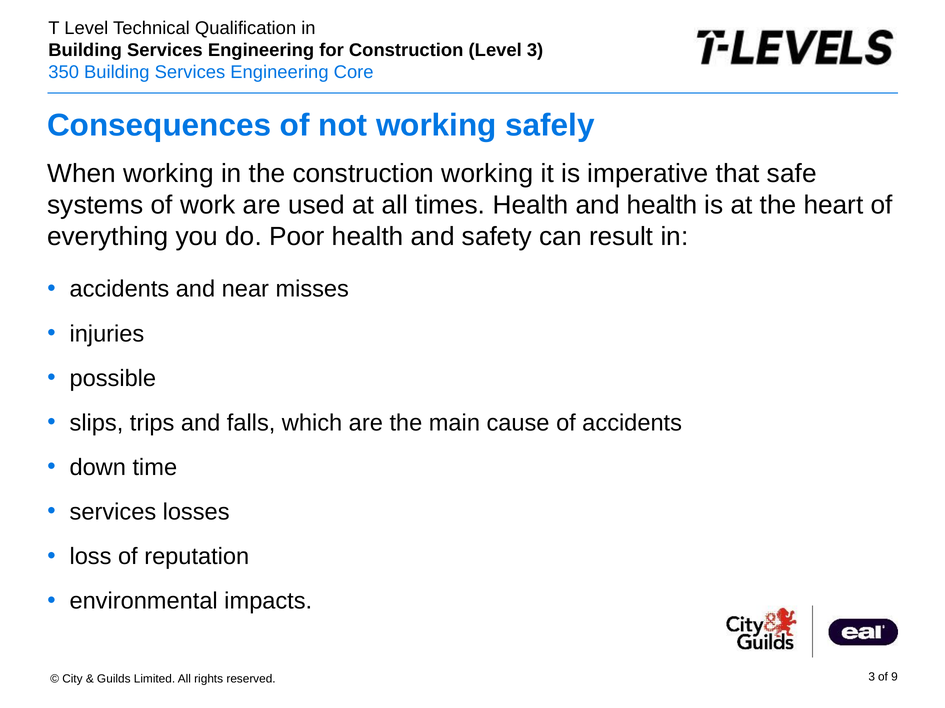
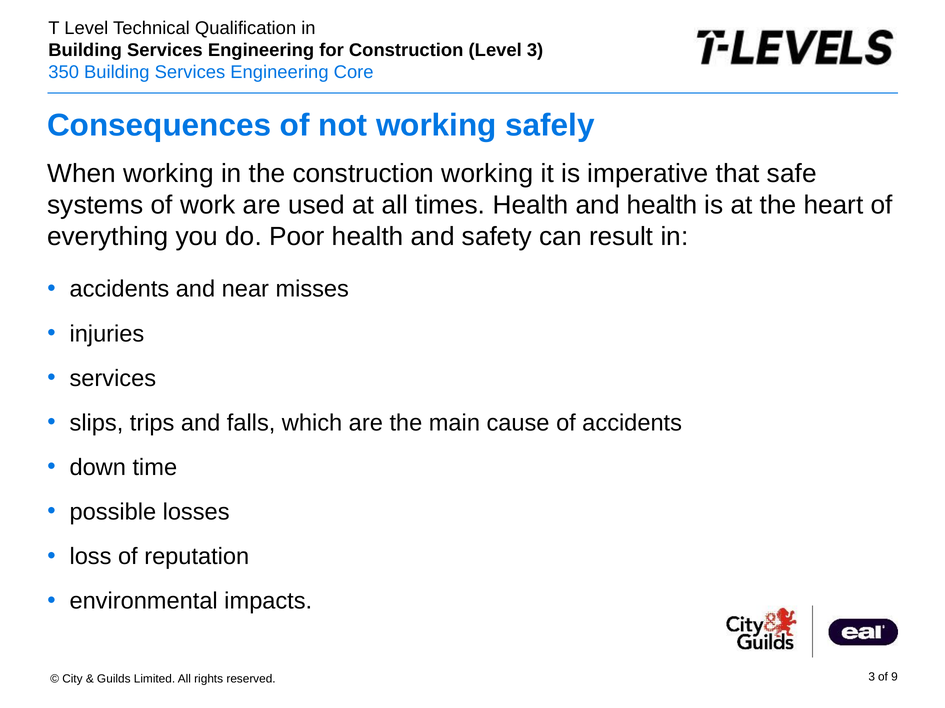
possible: possible -> services (113, 379)
services: services -> possible (113, 513)
